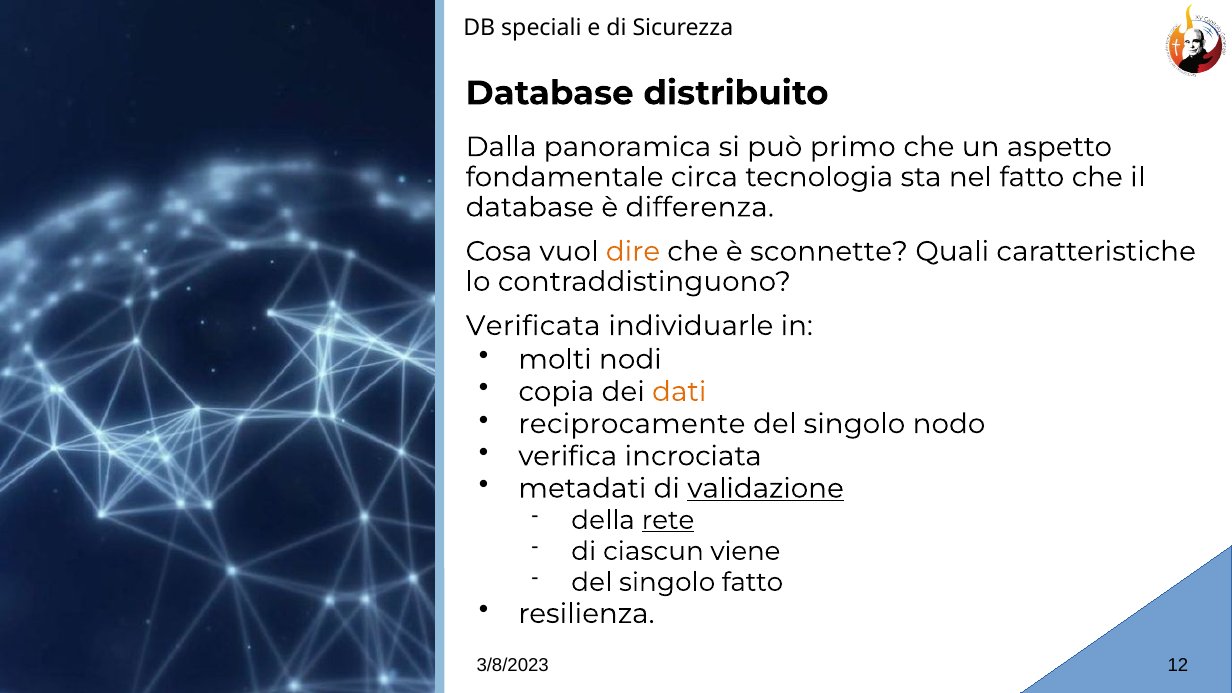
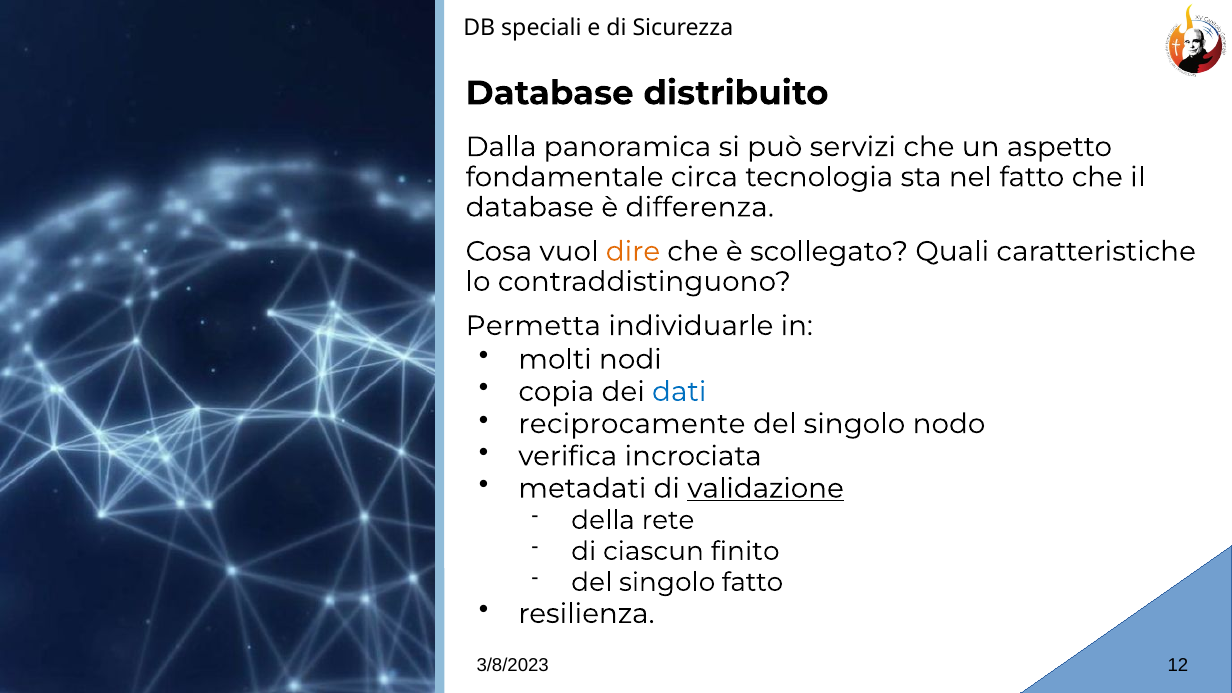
primo: primo -> servizi (853, 147)
sconnette: sconnette -> scollegato (829, 251)
Verificata: Verificata -> Permetta (533, 326)
dati colour: orange -> blue (679, 392)
rete underline: present -> none (668, 520)
viene: viene -> finito (745, 551)
